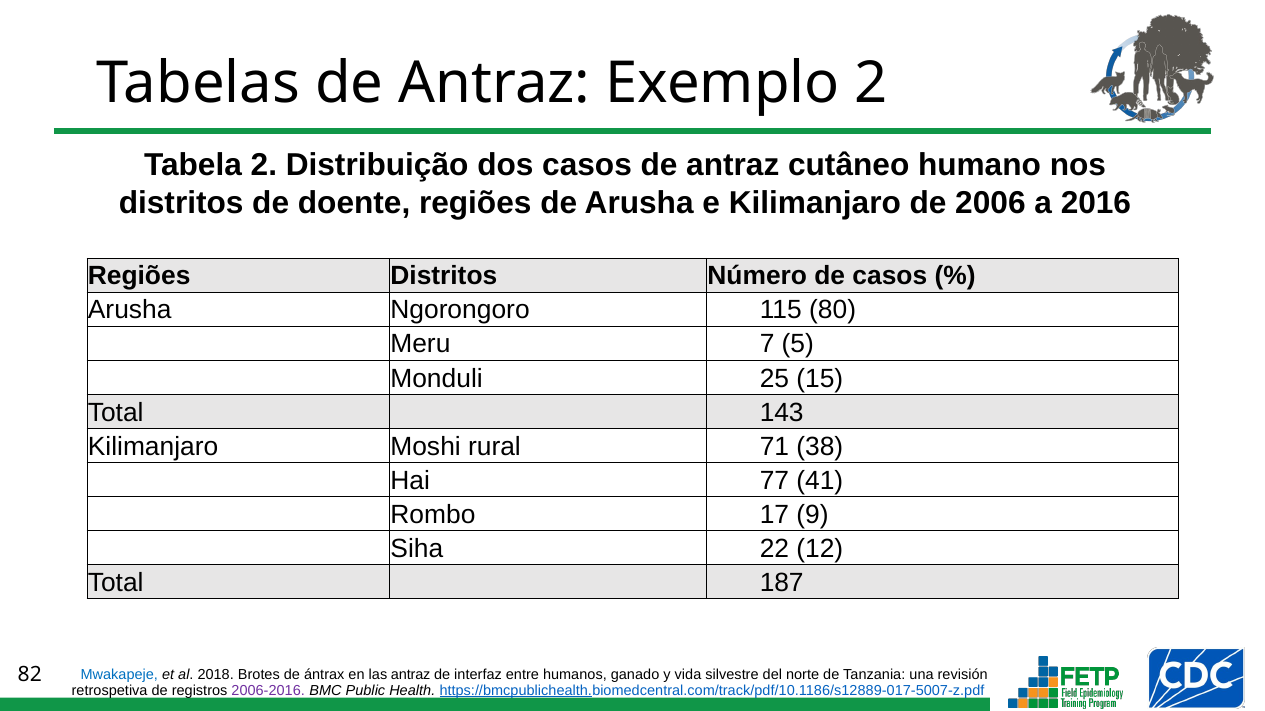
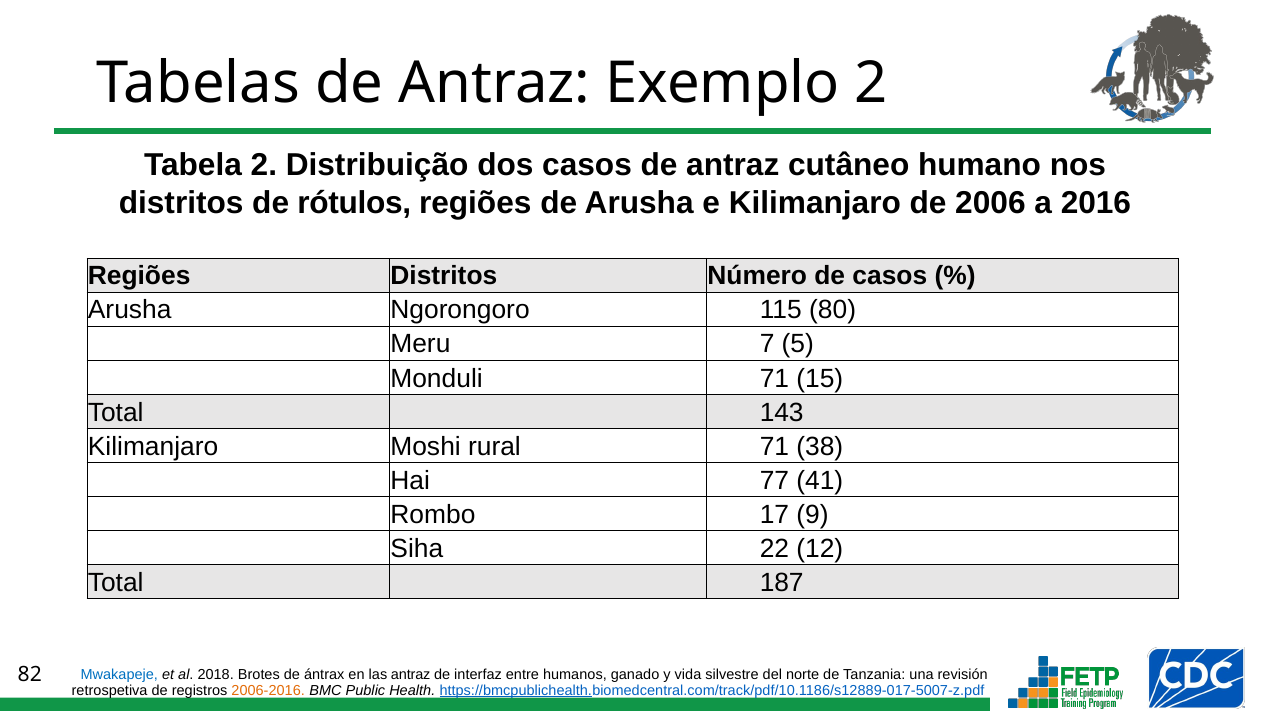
doente: doente -> rótulos (354, 203)
Monduli 25: 25 -> 71 (774, 379)
2006-2016 colour: purple -> orange (268, 691)
